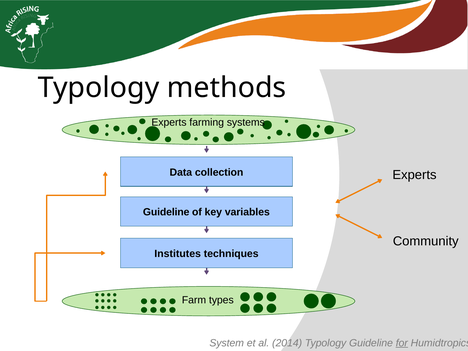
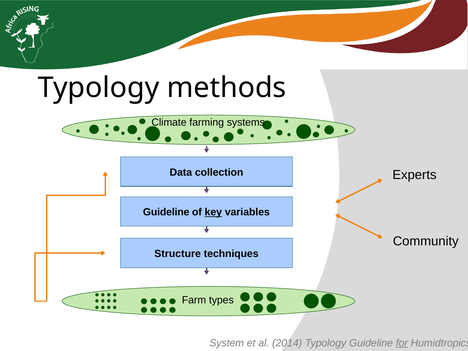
Experts: Experts -> Climate (169, 122)
key underline: none -> present (213, 212)
Institutes: Institutes -> Structure (178, 254)
